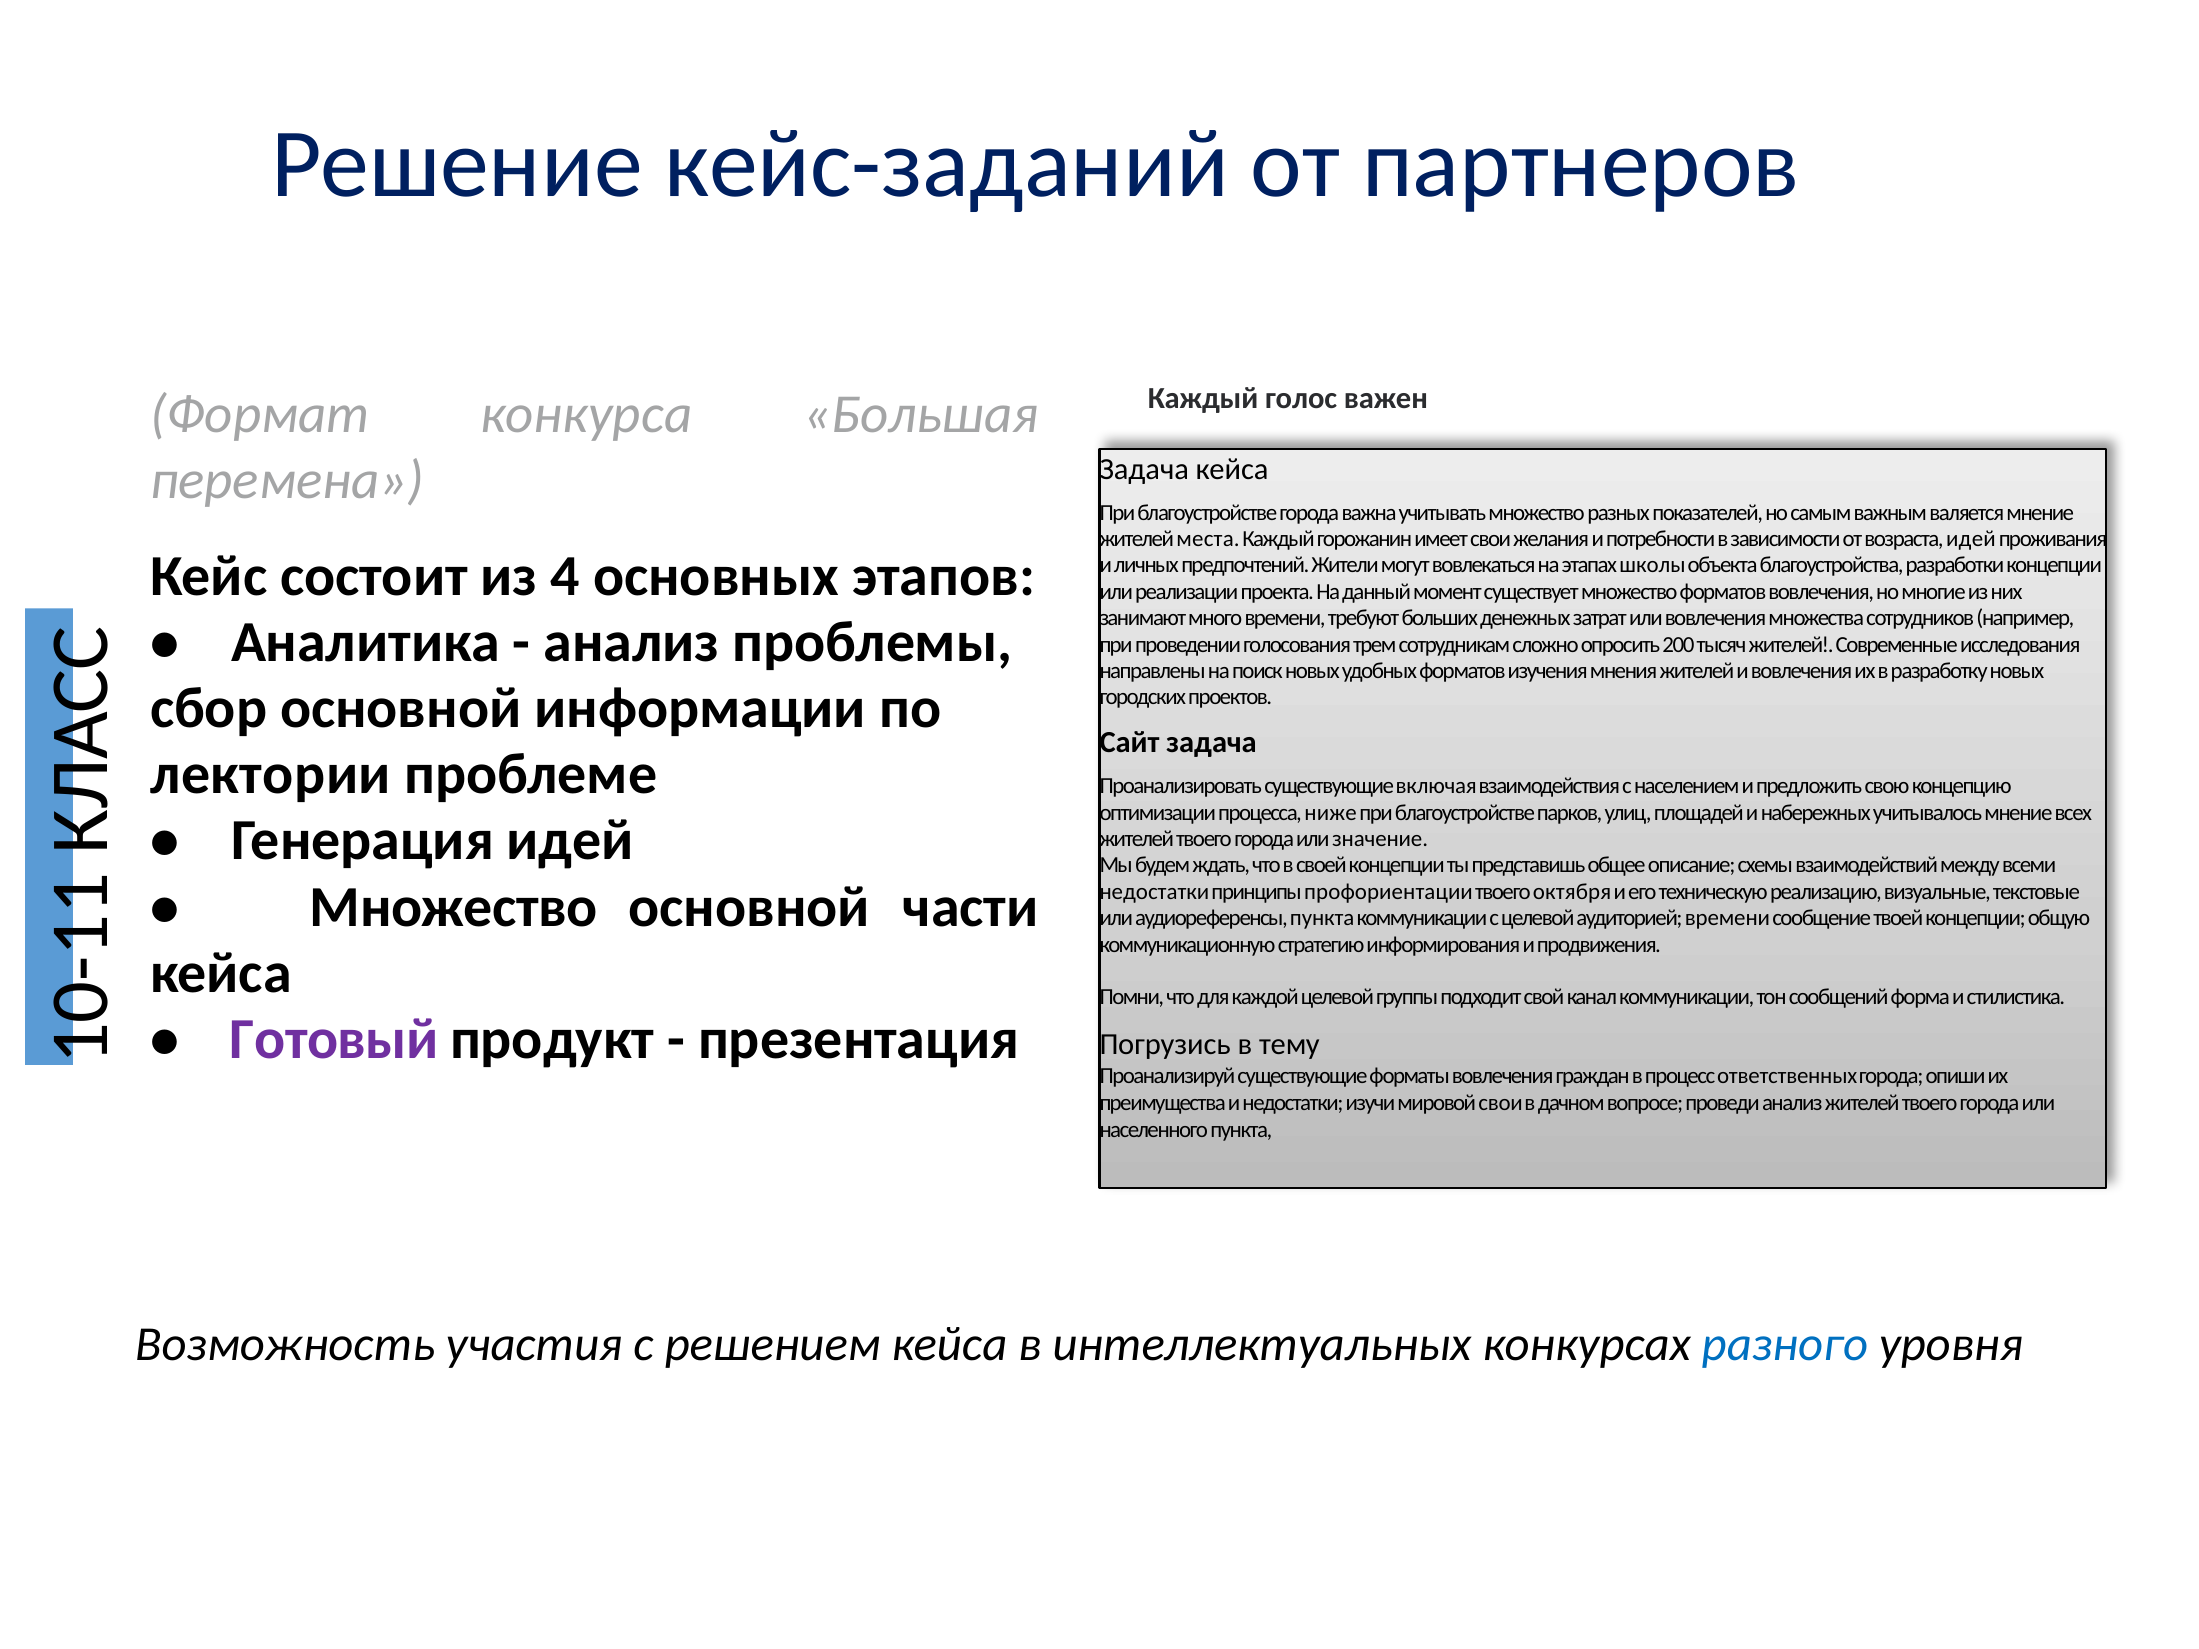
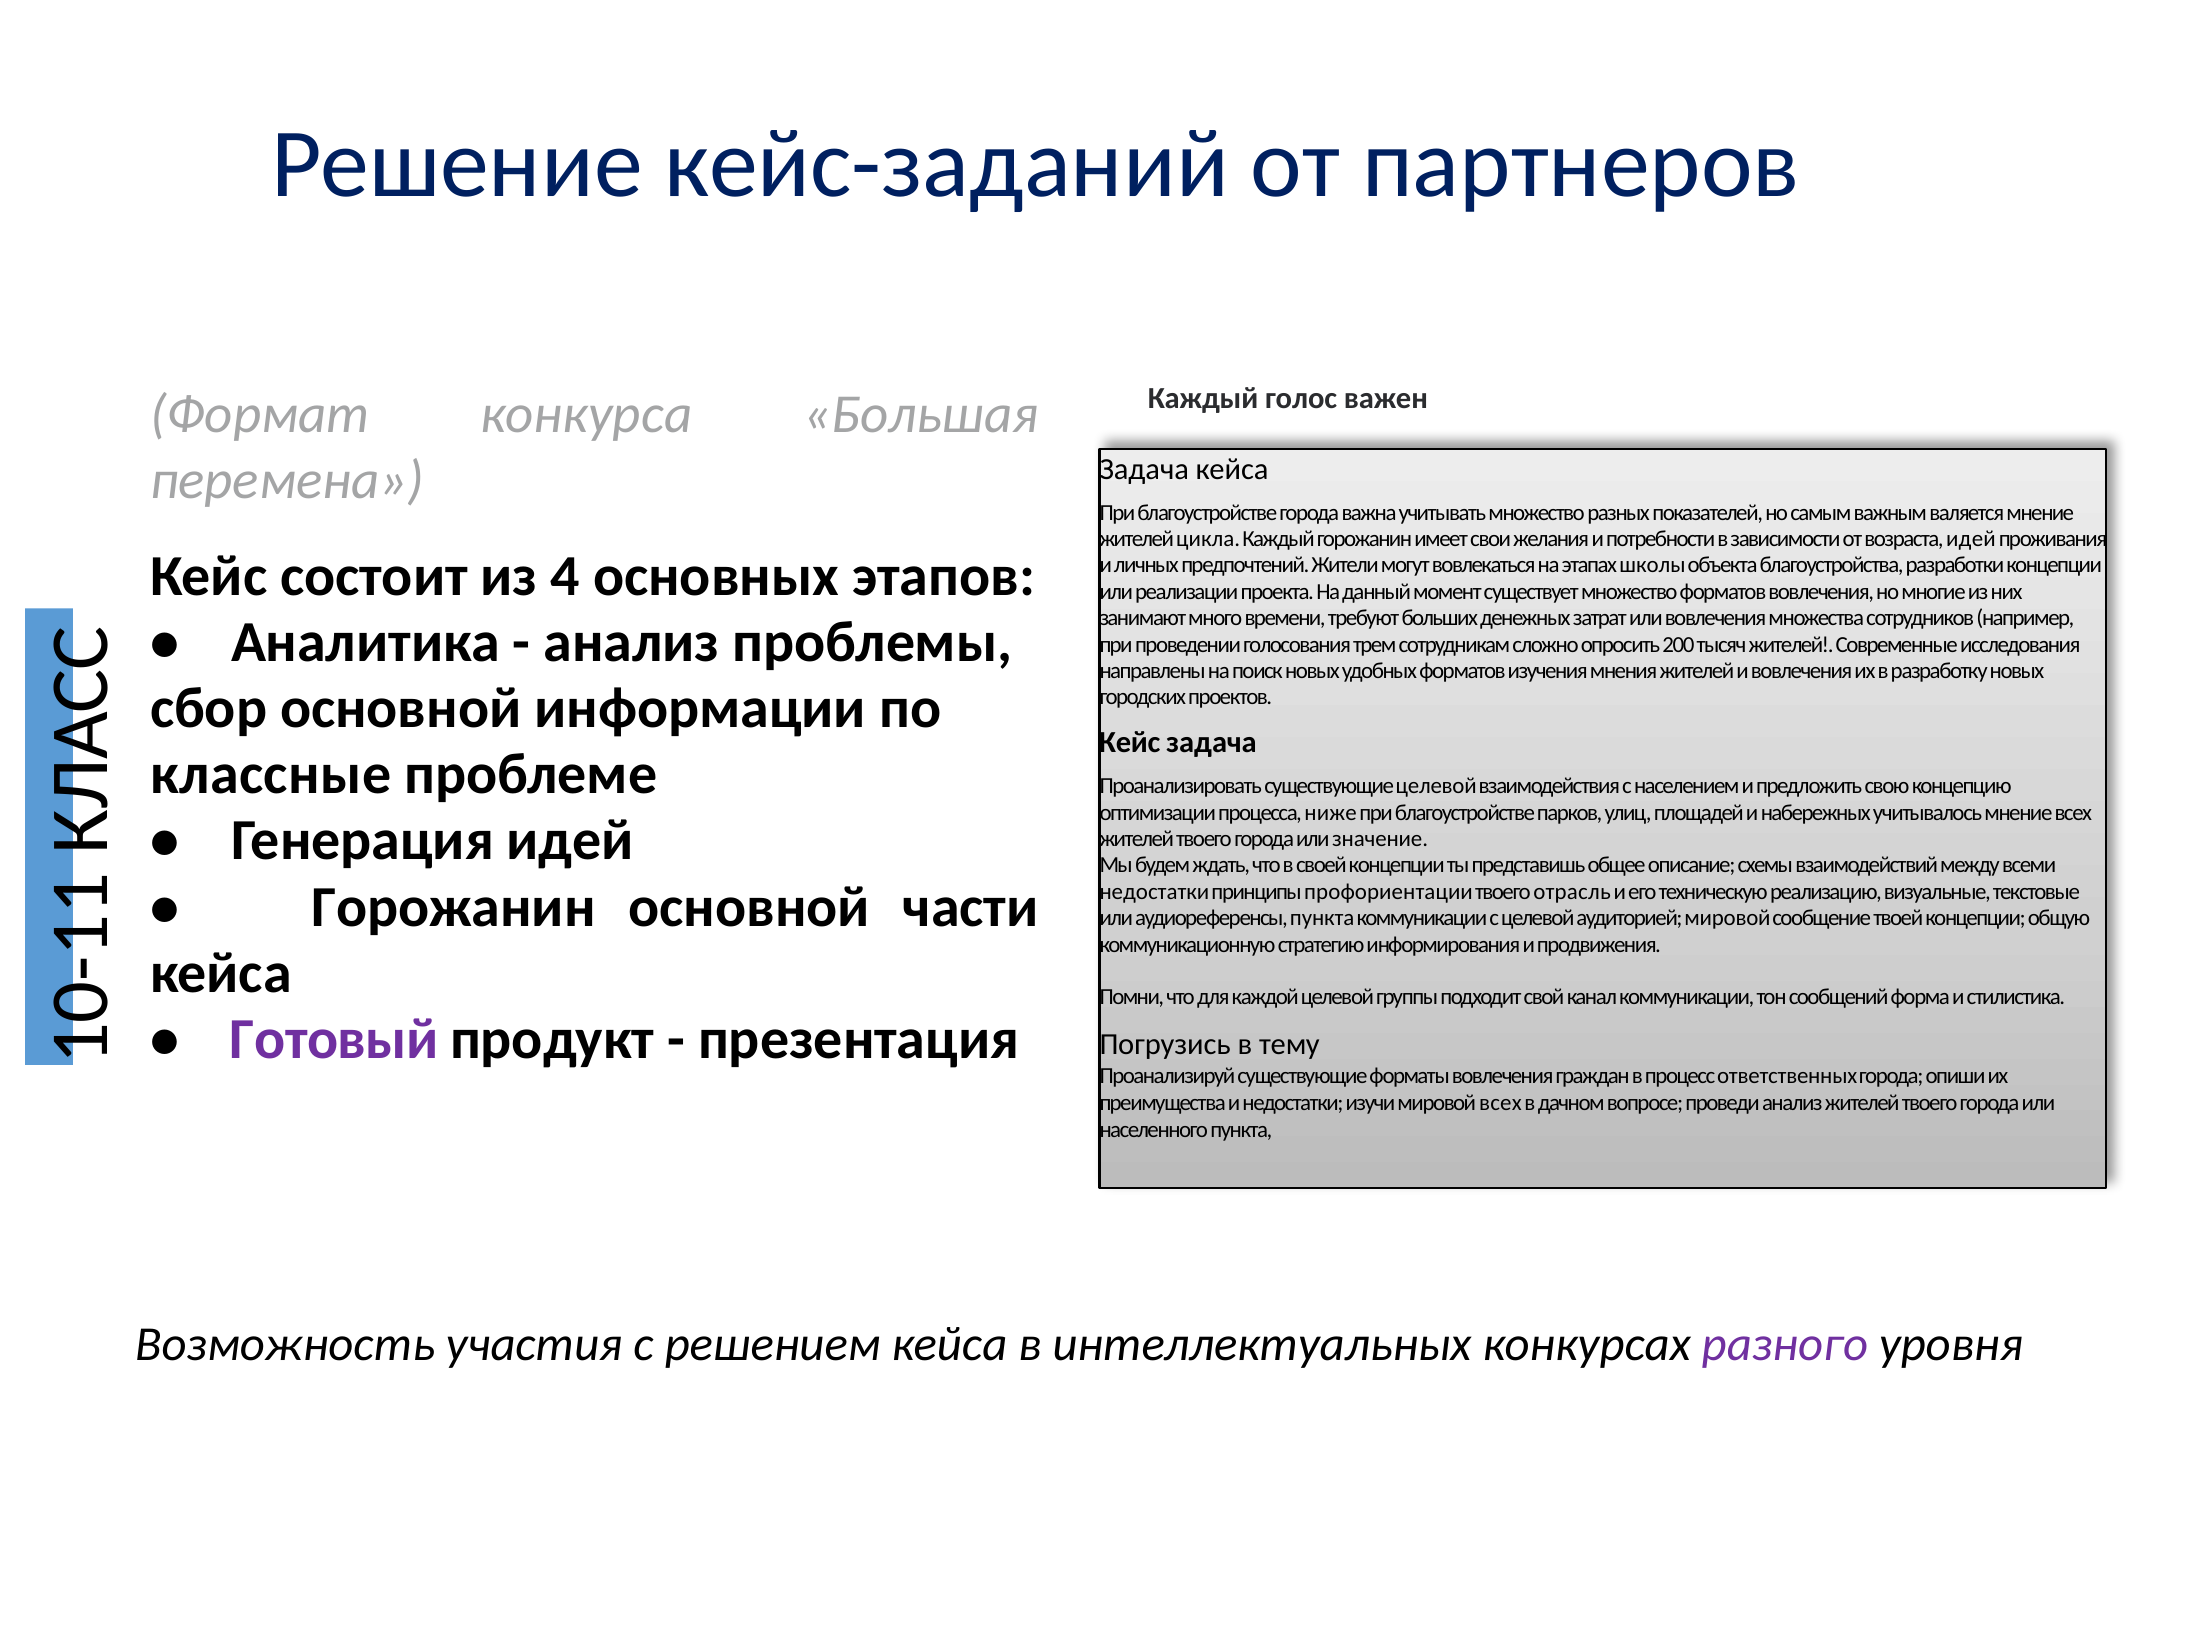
места: места -> цикла (1208, 539)
Сайт: Сайт -> Кейс (1130, 743)
лектории: лектории -> классные (271, 775)
существующие включая: включая -> целевой (1436, 786)
октября: октября -> отрасль (1572, 892)
Множество: Множество -> Горожанин (453, 907)
аудиторией времени: времени -> мировой (1727, 918)
мировой свои: свои -> всех (1500, 1103)
разного colour: blue -> purple (1785, 1345)
